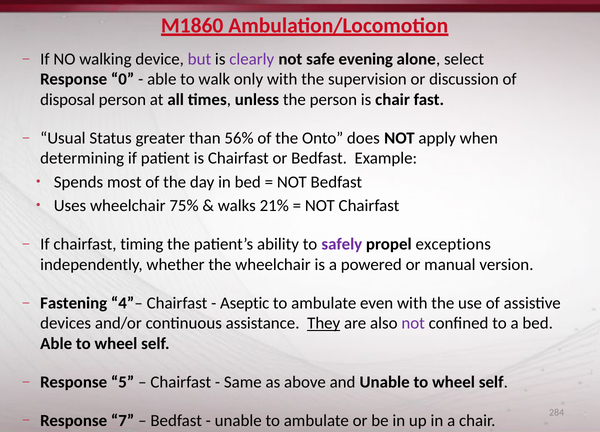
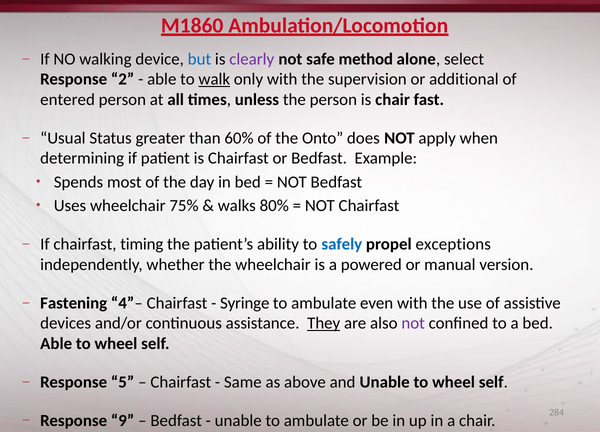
but colour: purple -> blue (199, 59)
evening: evening -> method (366, 59)
0: 0 -> 2 (123, 79)
walk underline: none -> present (214, 79)
discussion: discussion -> additional (464, 79)
disposal: disposal -> entered (68, 100)
56%: 56% -> 60% (239, 138)
21%: 21% -> 80% (274, 206)
safely colour: purple -> blue (342, 244)
Aseptic: Aseptic -> Syringe (245, 303)
7: 7 -> 9 (123, 421)
